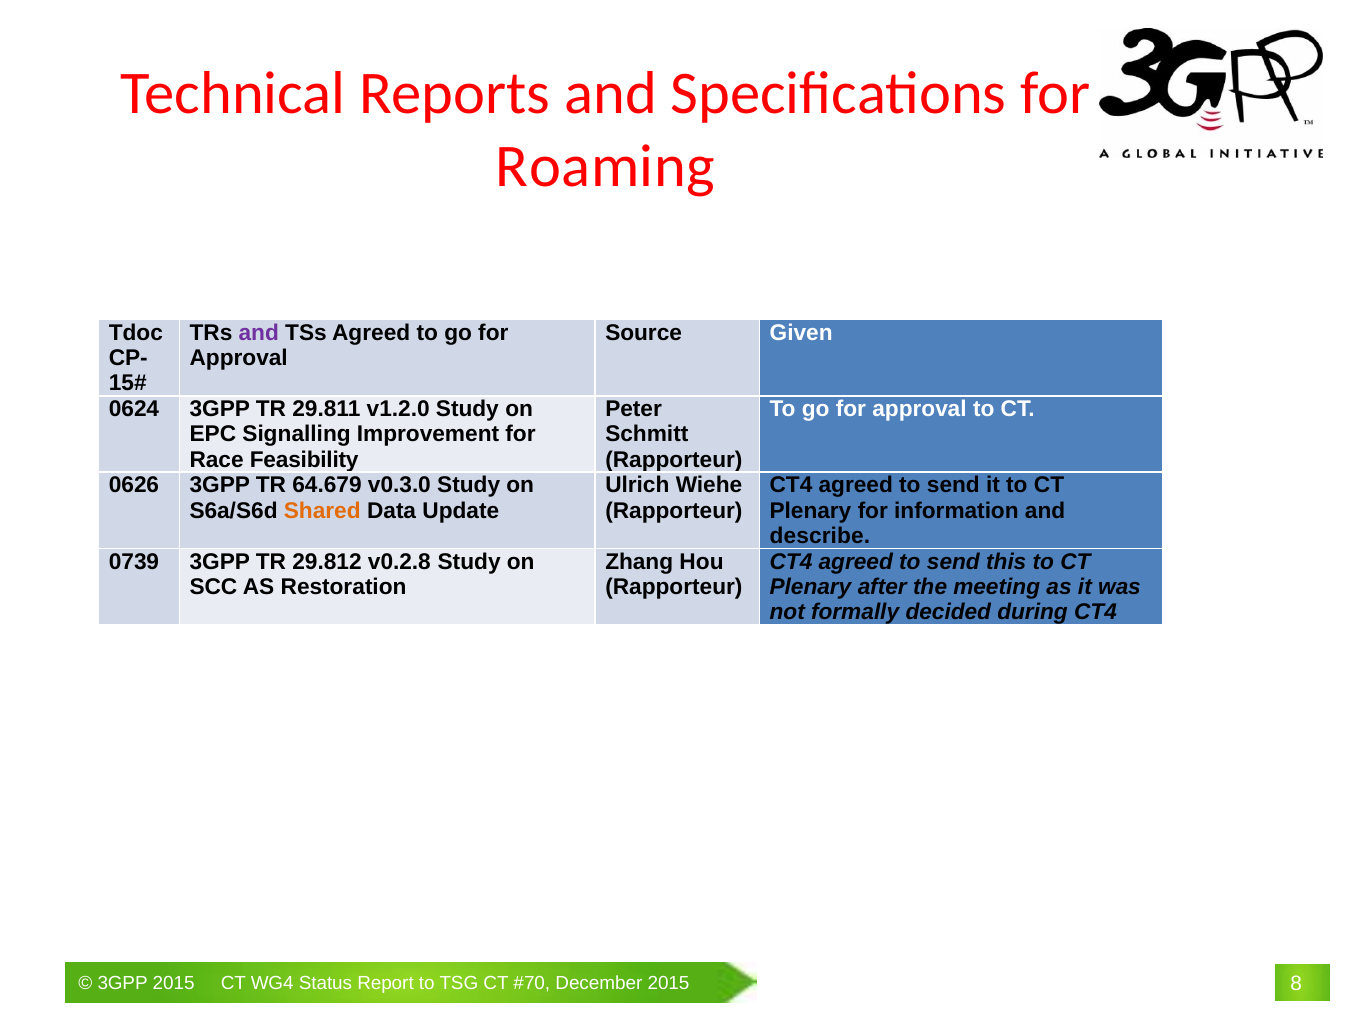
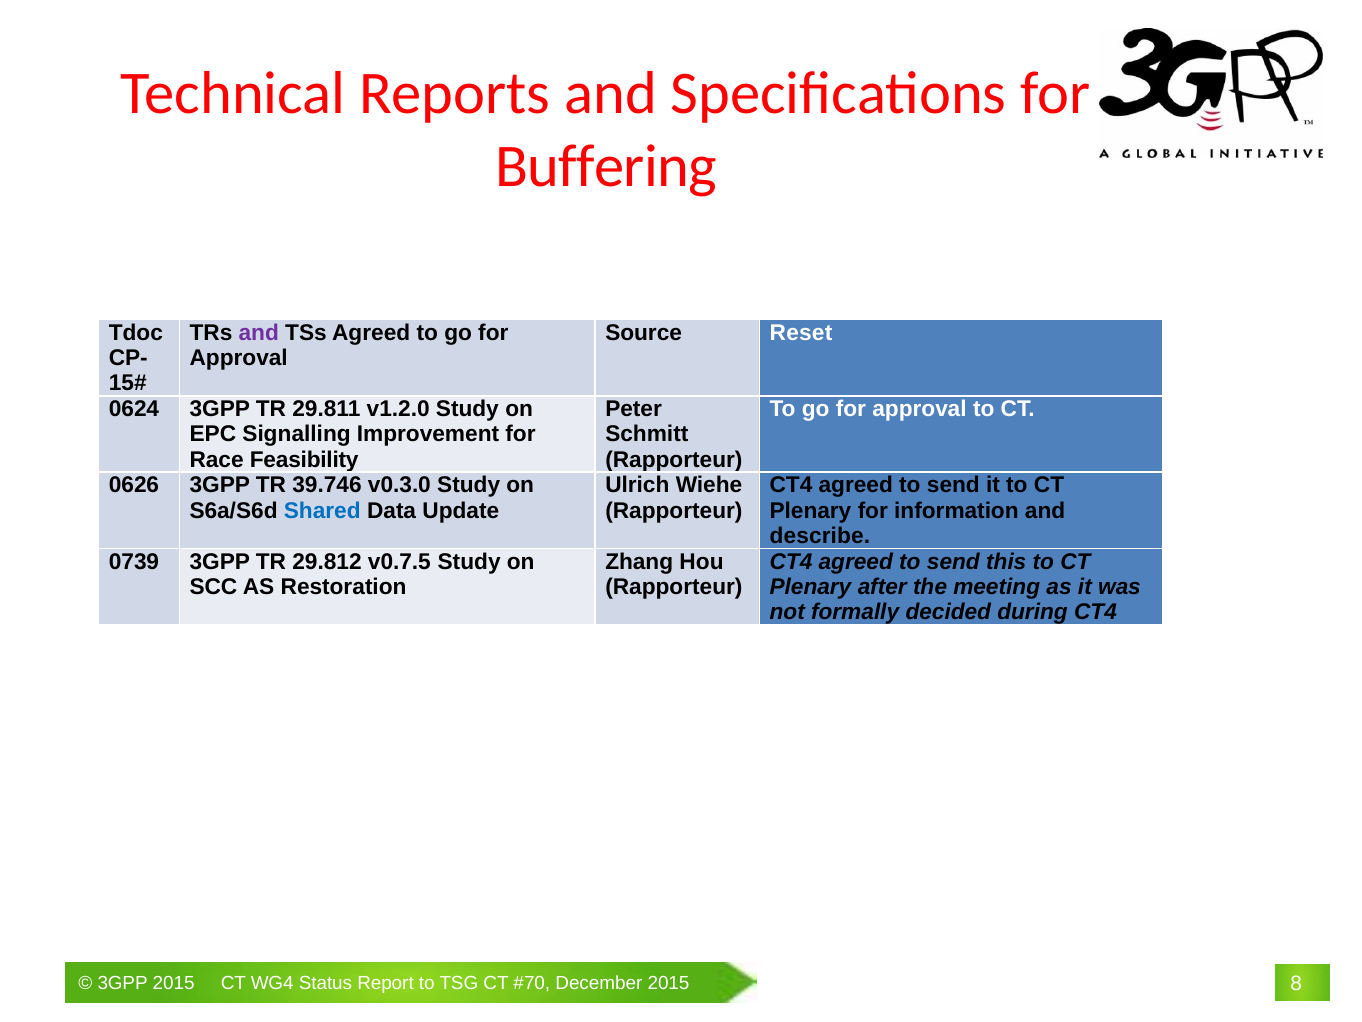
Roaming: Roaming -> Buffering (606, 167)
Given: Given -> Reset (801, 332)
64.679: 64.679 -> 39.746 (327, 485)
Shared colour: orange -> blue (322, 510)
v0.2.8: v0.2.8 -> v0.7.5 (399, 561)
